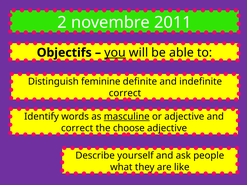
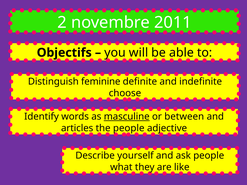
you underline: present -> none (115, 53)
correct: correct -> choose (125, 93)
or adjective: adjective -> between (184, 117)
correct: correct -> articles (77, 128)
the choose: choose -> people (129, 128)
